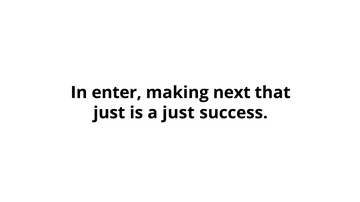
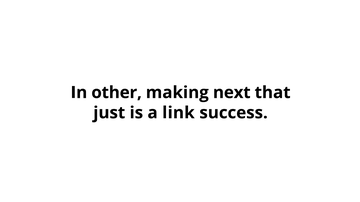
enter: enter -> other (117, 93)
a just: just -> link (178, 113)
